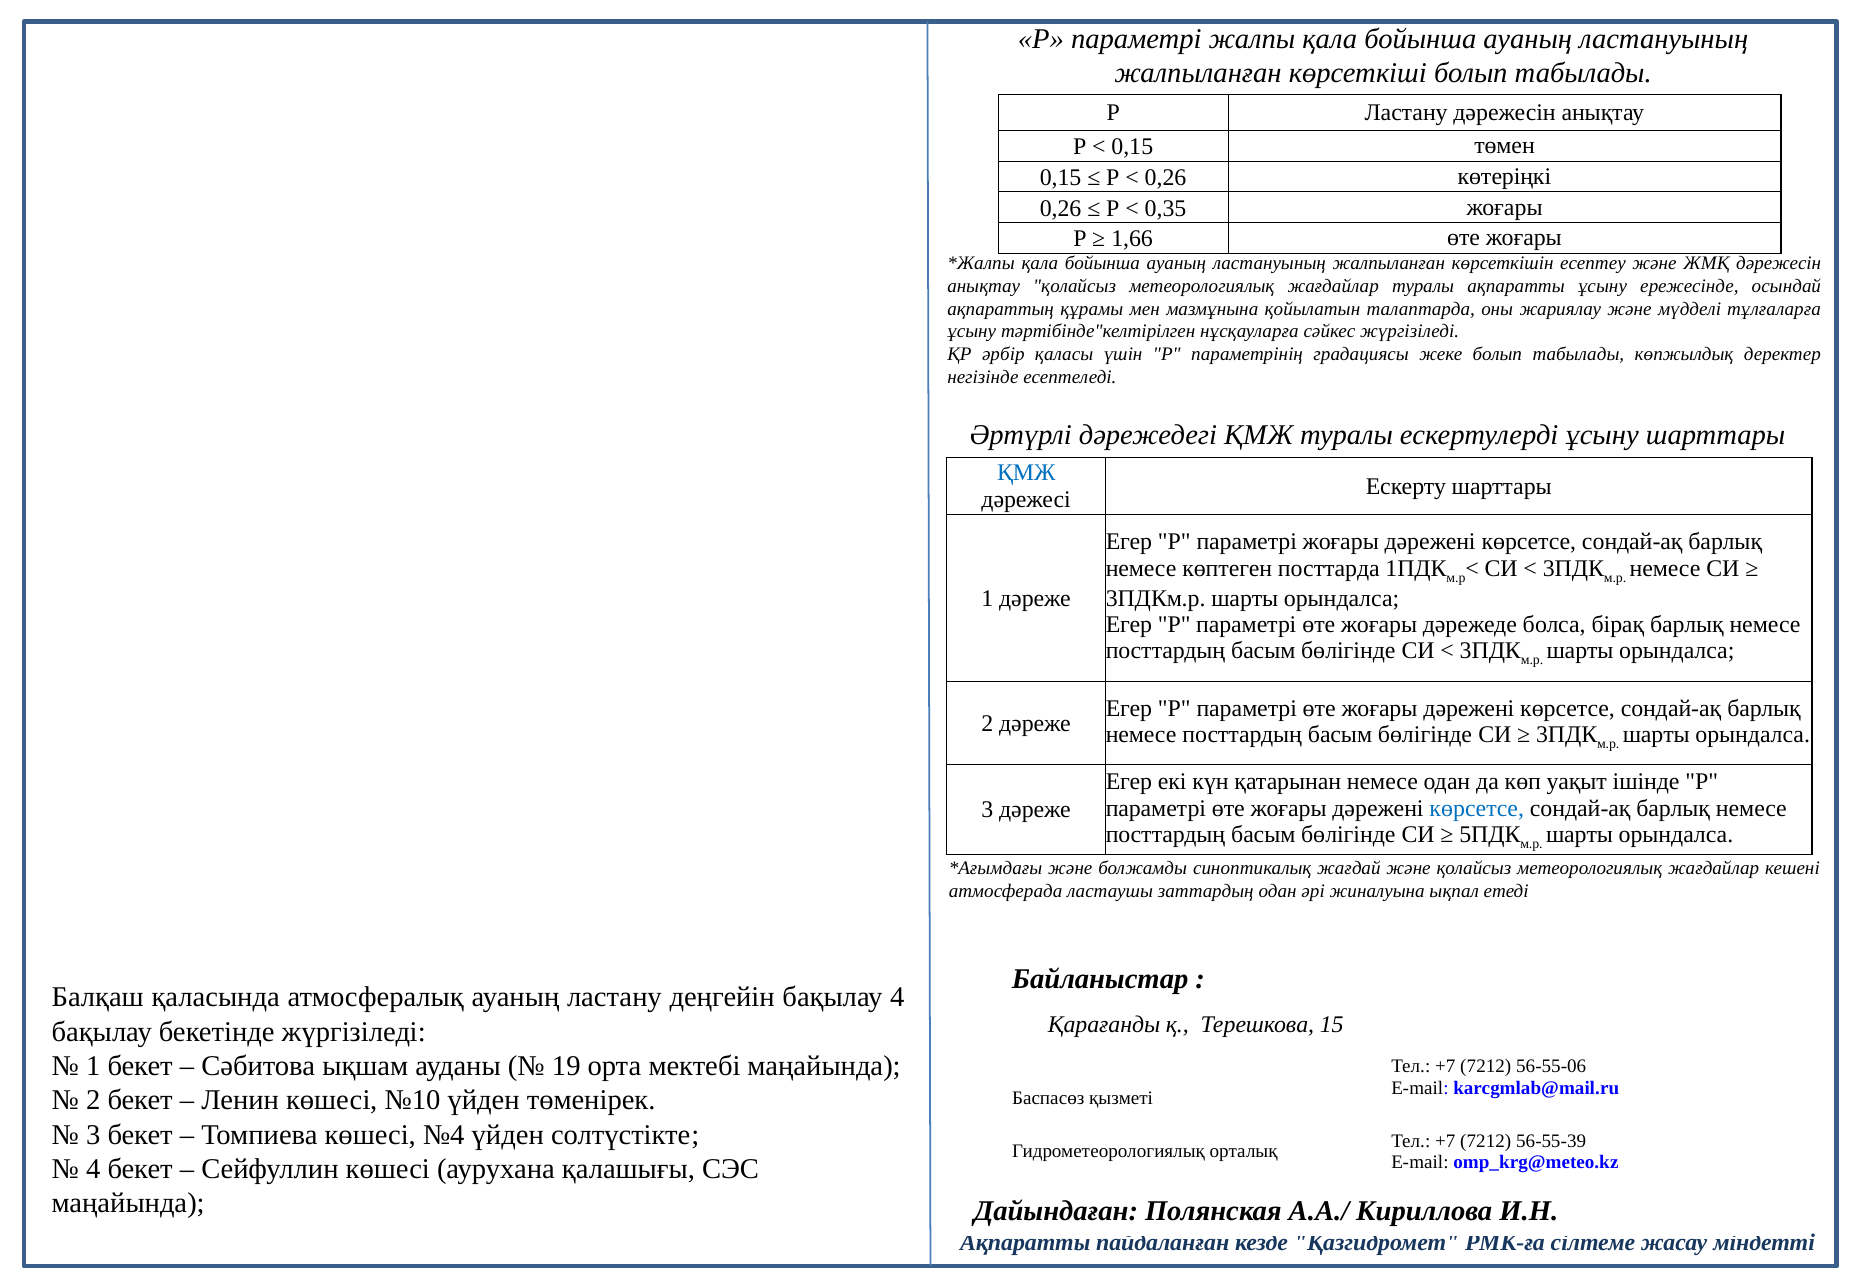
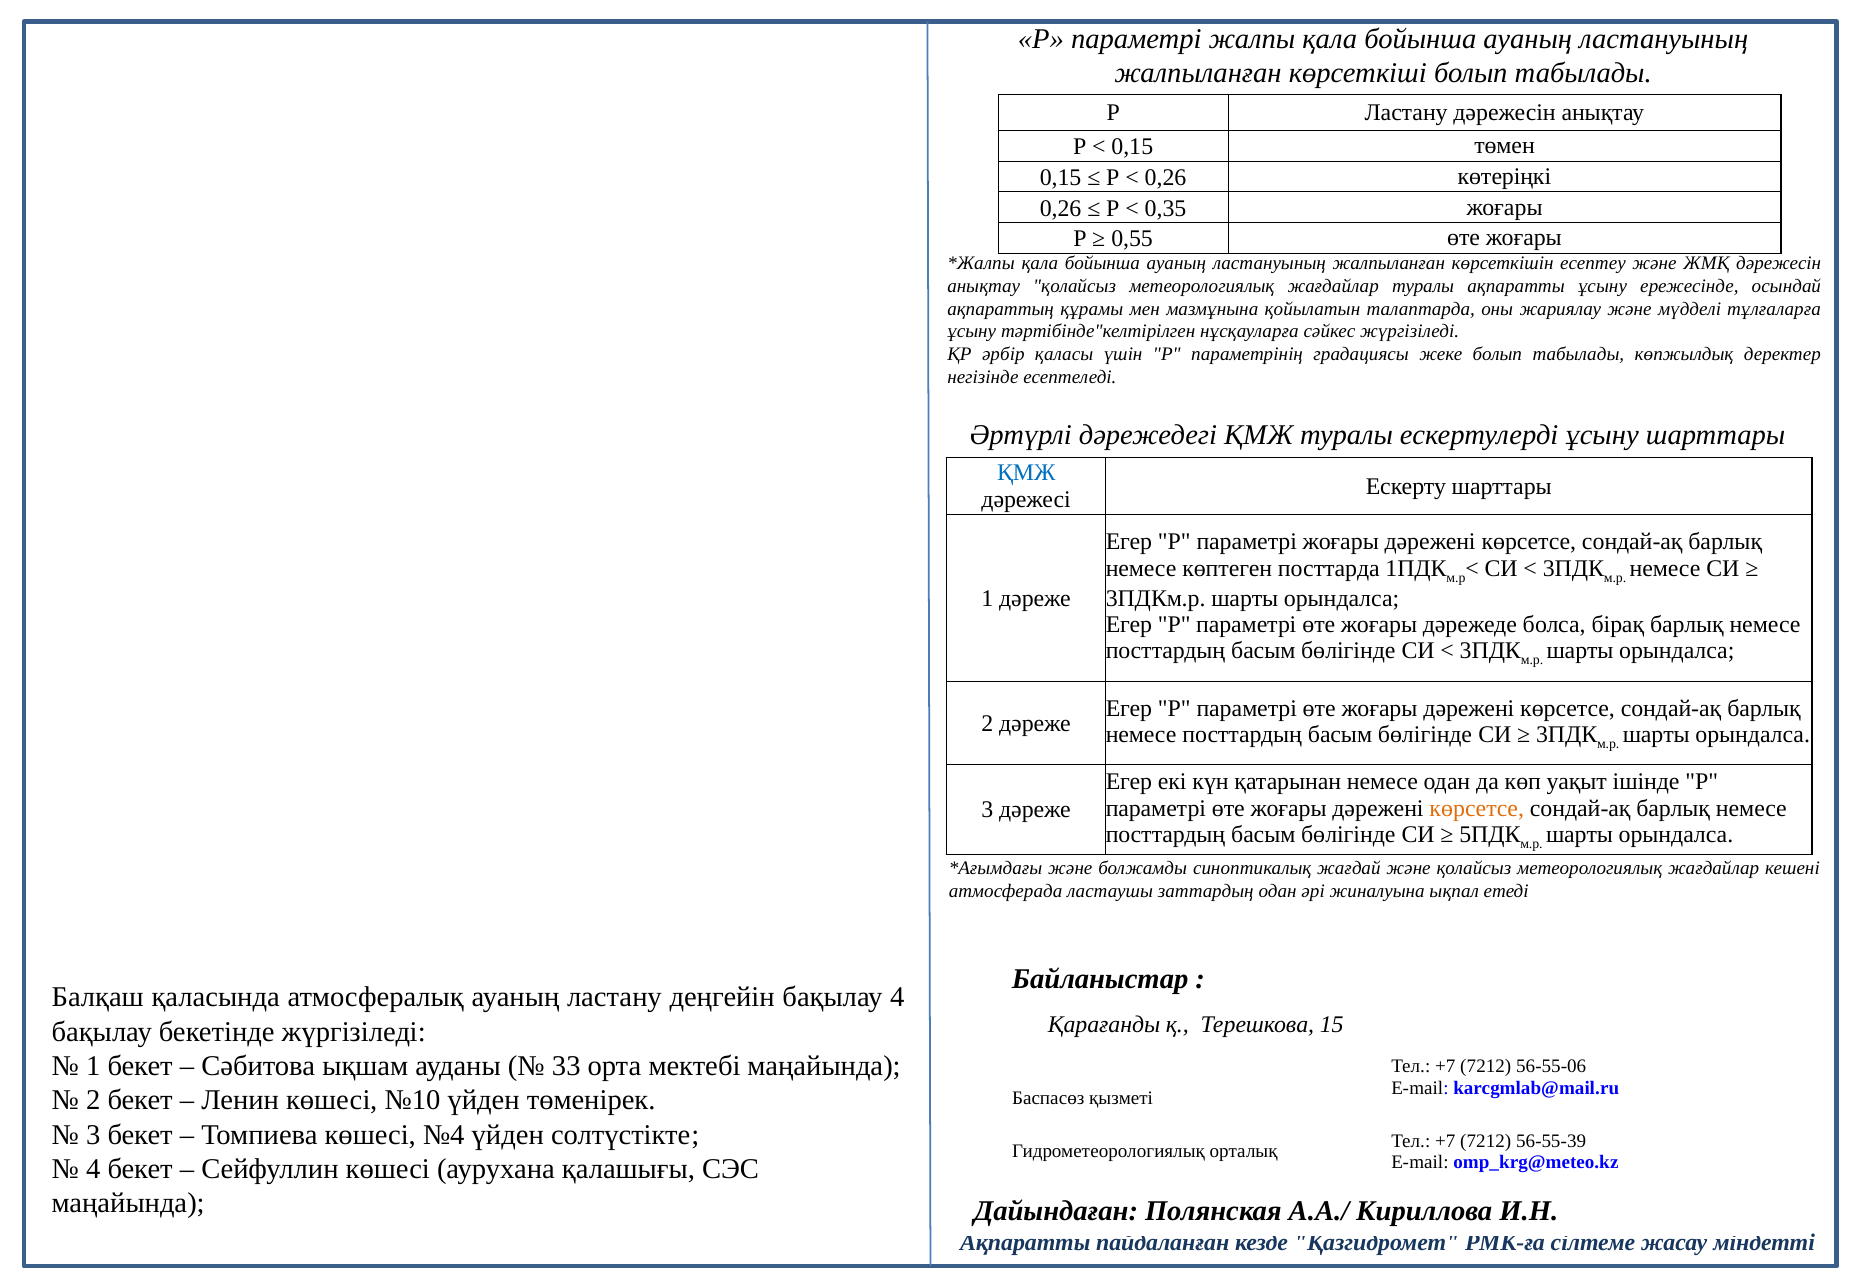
1,66: 1,66 -> 0,55 (1132, 239)
көрсетсе colour: blue -> orange (1477, 808)
19: 19 -> 33 (566, 1066)
